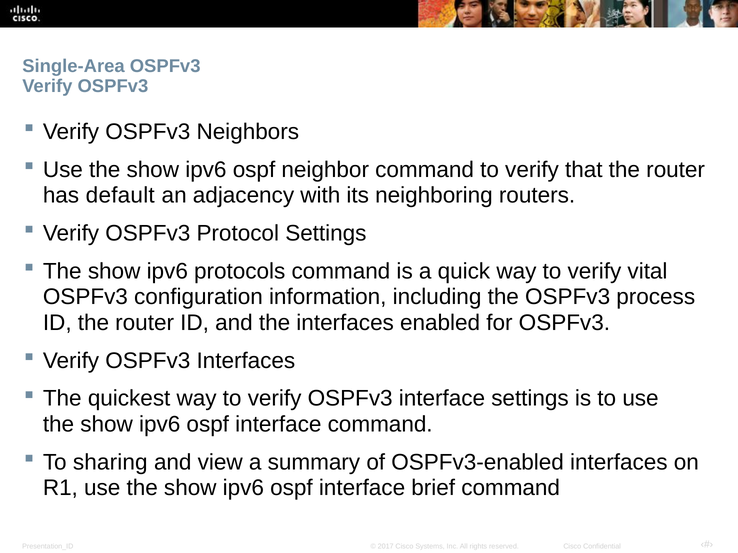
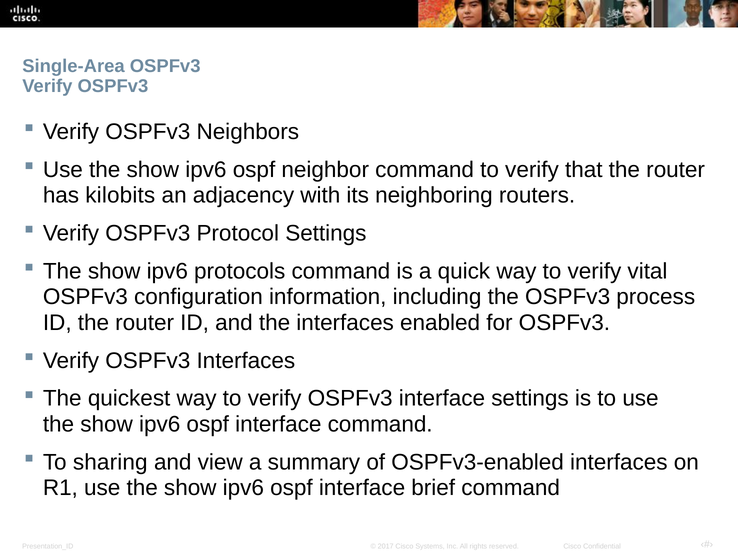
default: default -> kilobits (120, 196)
